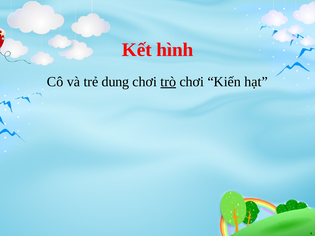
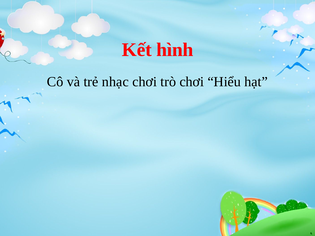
dung: dung -> nhạc (115, 82)
trò underline: present -> none (168, 82)
Kiến: Kiến -> Hiểu (224, 82)
